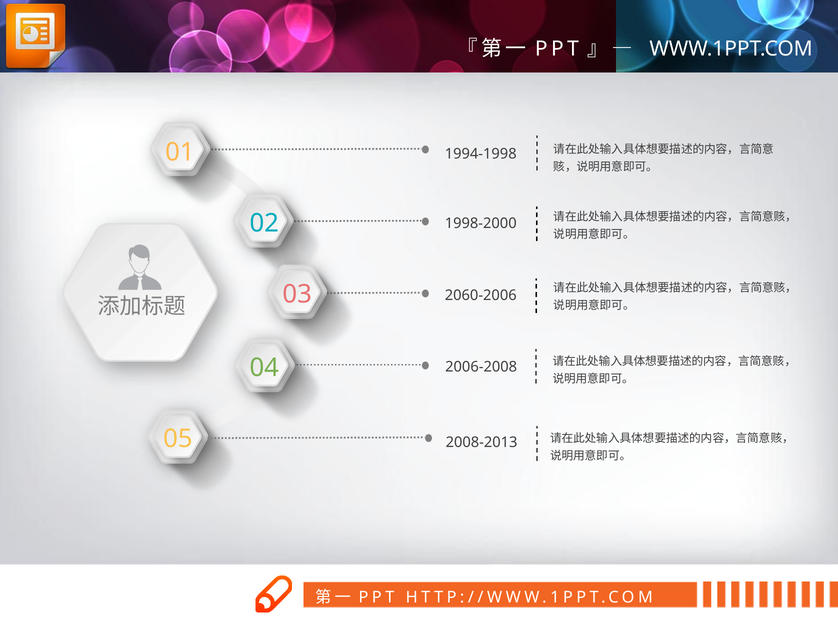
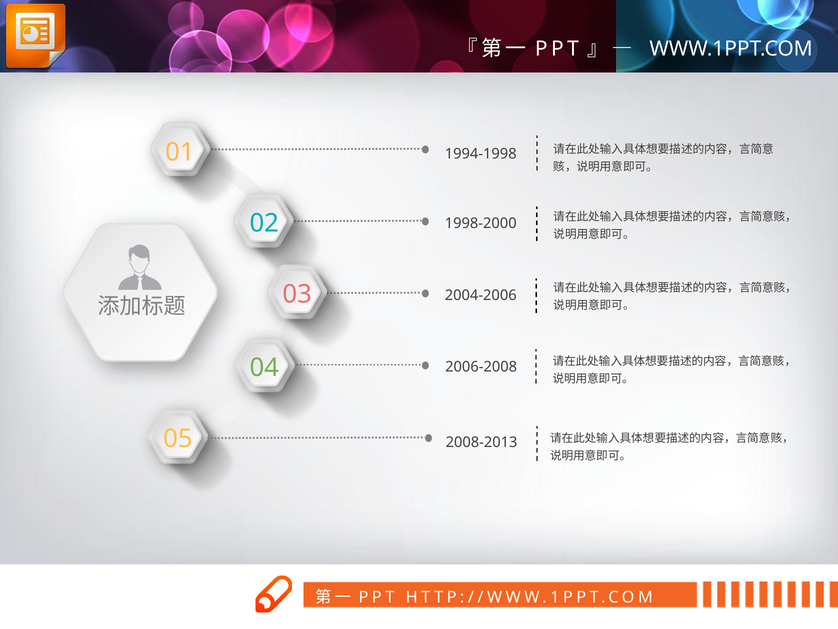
2060-2006: 2060-2006 -> 2004-2006 (481, 295)
